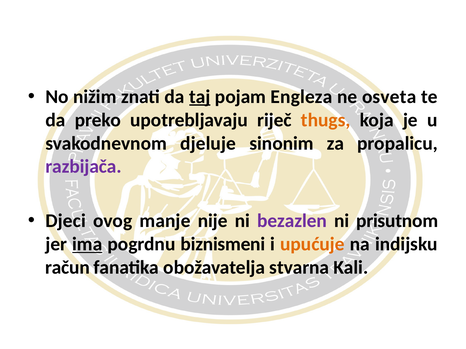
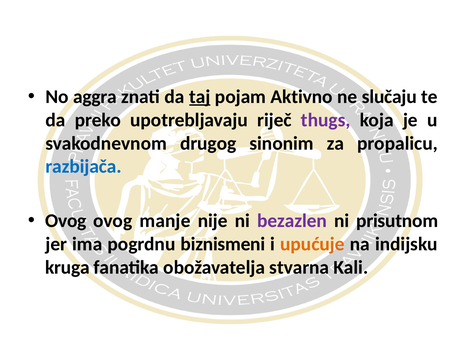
nižim: nižim -> aggra (95, 97)
Engleza: Engleza -> Aktivno (302, 97)
osveta: osveta -> slučaju (389, 97)
thugs colour: orange -> purple (326, 120)
djeluje: djeluje -> drugog (208, 143)
razbijača colour: purple -> blue (84, 167)
Djeci: Djeci -> Ovog (66, 221)
ima underline: present -> none (87, 244)
račun: račun -> kruga (67, 268)
